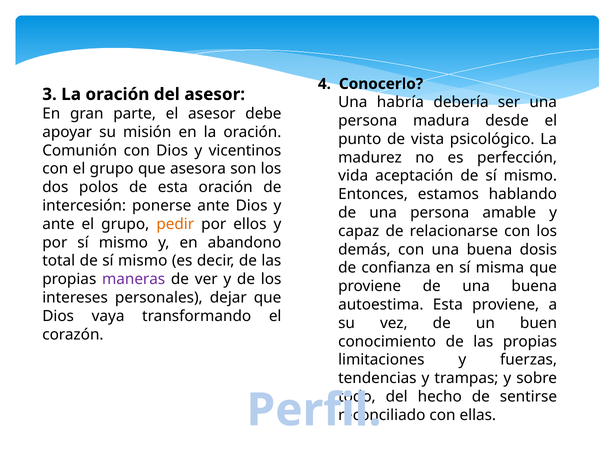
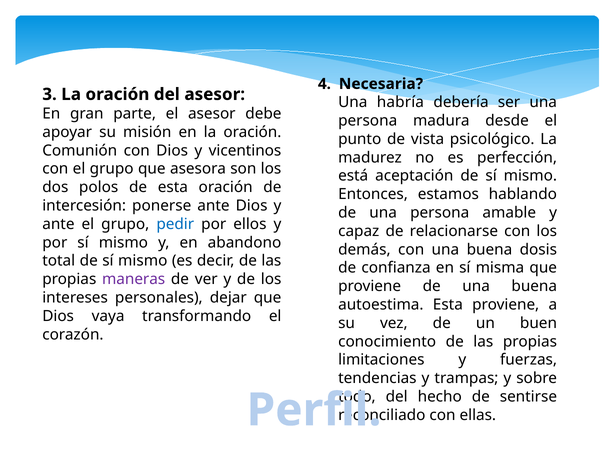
Conocerlo: Conocerlo -> Necesaria (381, 84)
vida: vida -> está (353, 176)
pedir colour: orange -> blue (175, 224)
